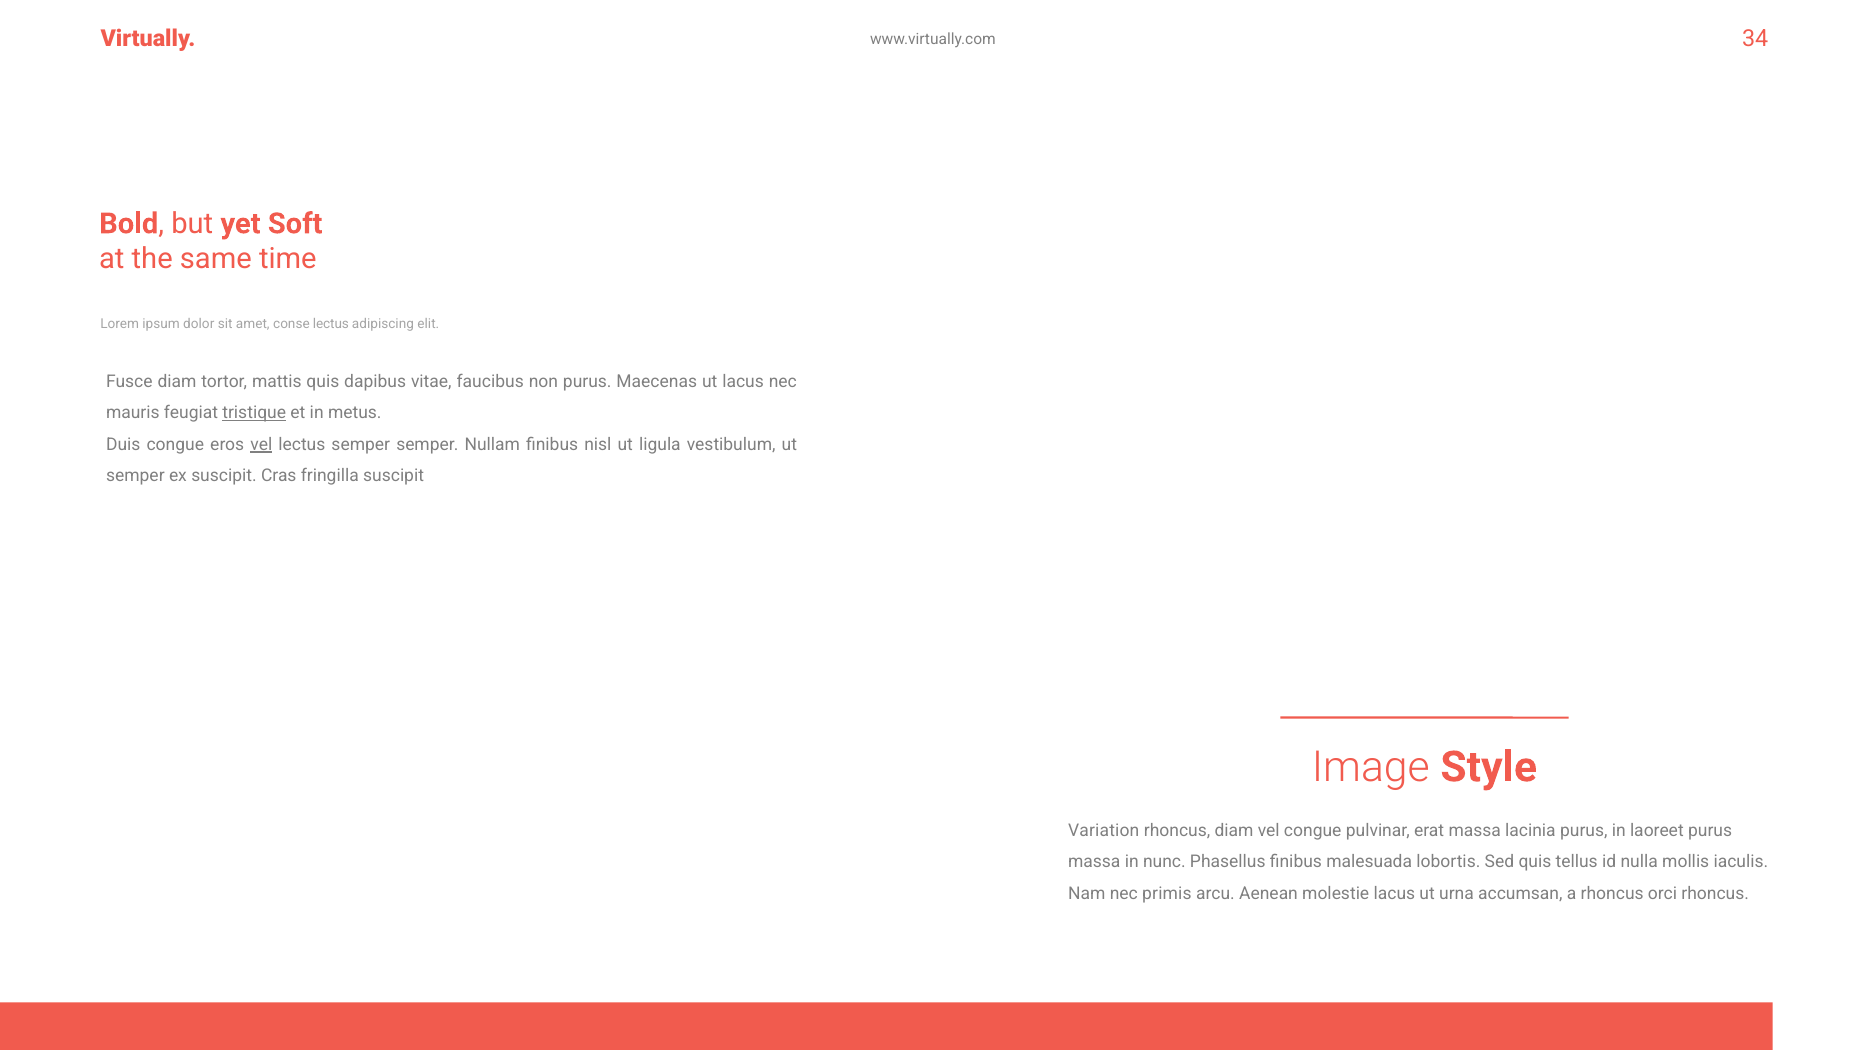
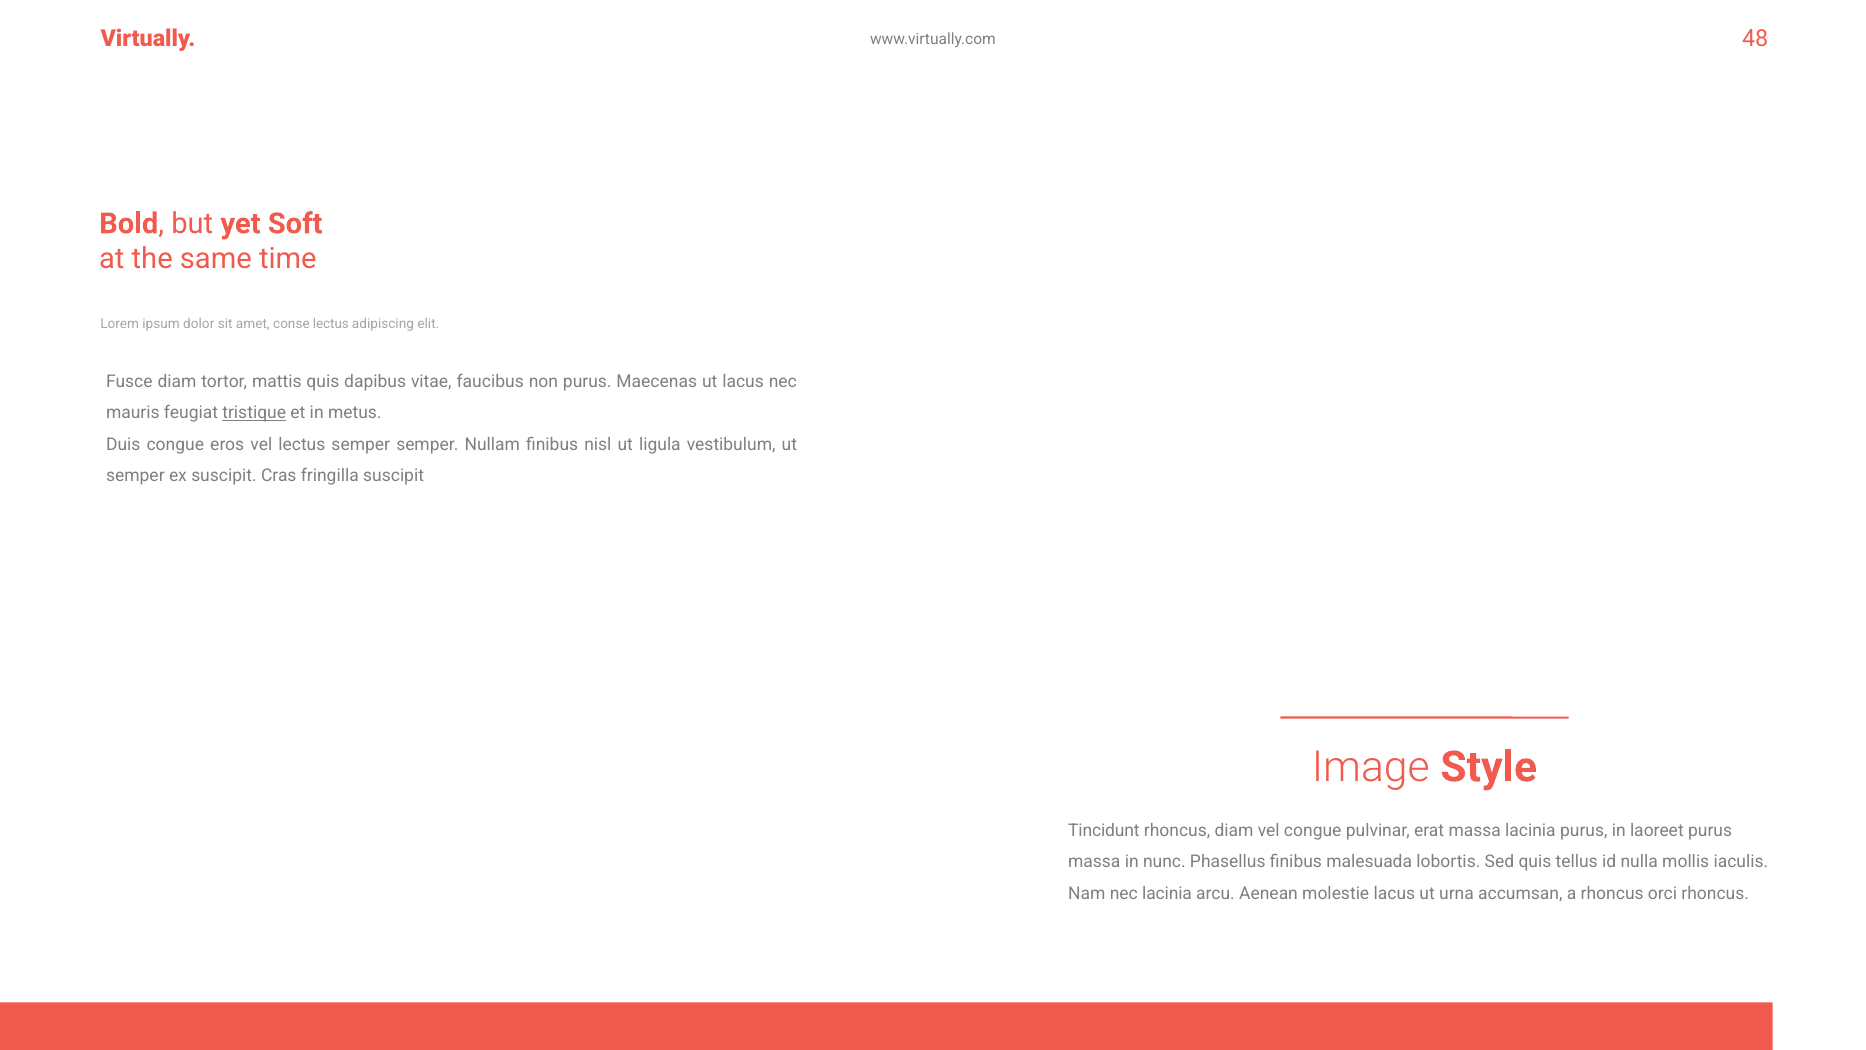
34: 34 -> 48 (1755, 39)
vel underline: present -> none (261, 444)
Variation: Variation -> Tincidunt (1104, 830)
nec primis: primis -> lacinia (1167, 893)
